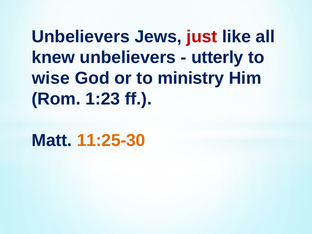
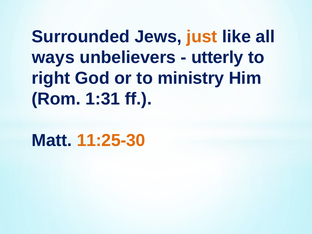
Unbelievers: Unbelievers -> Surrounded (81, 37)
just colour: red -> orange (202, 37)
knew: knew -> ways (53, 57)
wise: wise -> right (51, 78)
1:23: 1:23 -> 1:31 (103, 99)
